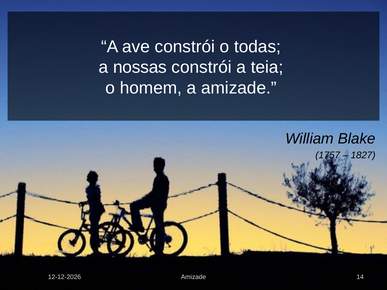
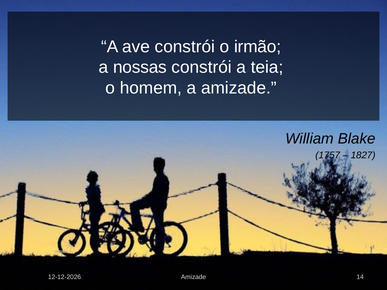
todas: todas -> irmão (258, 47)
